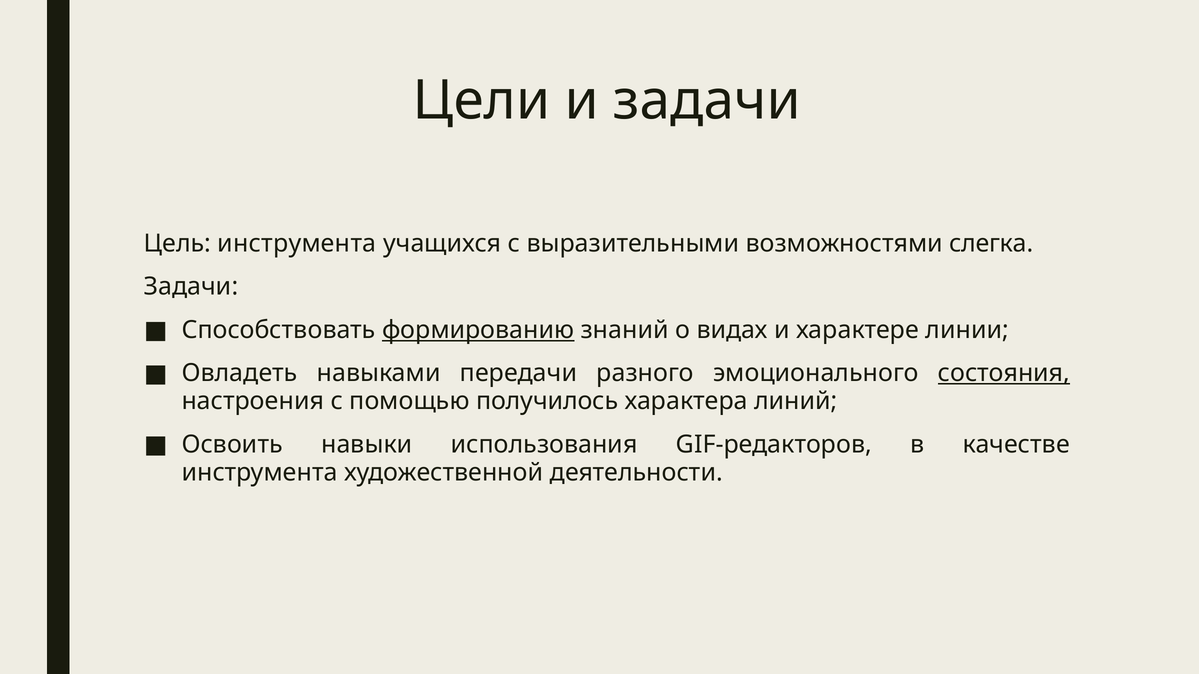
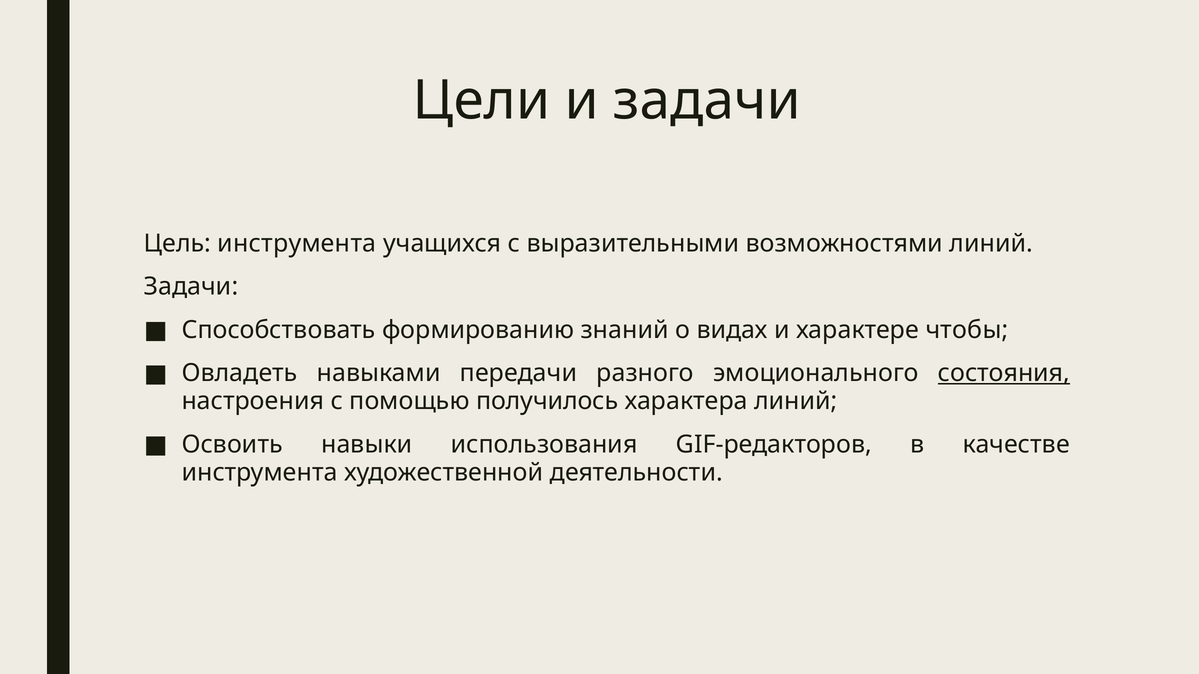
возможностями слегка: слегка -> линий (991, 244)
формированию underline: present -> none (478, 330)
линии: линии -> чтобы (967, 330)
